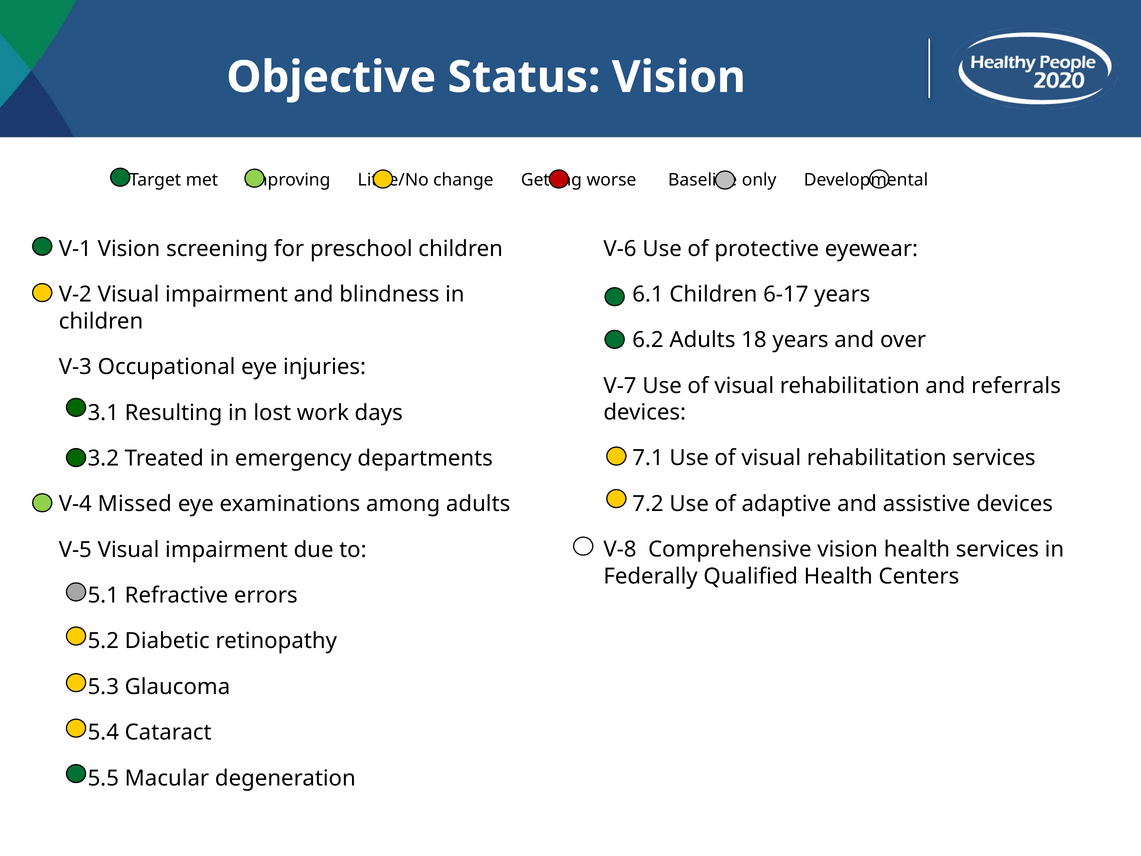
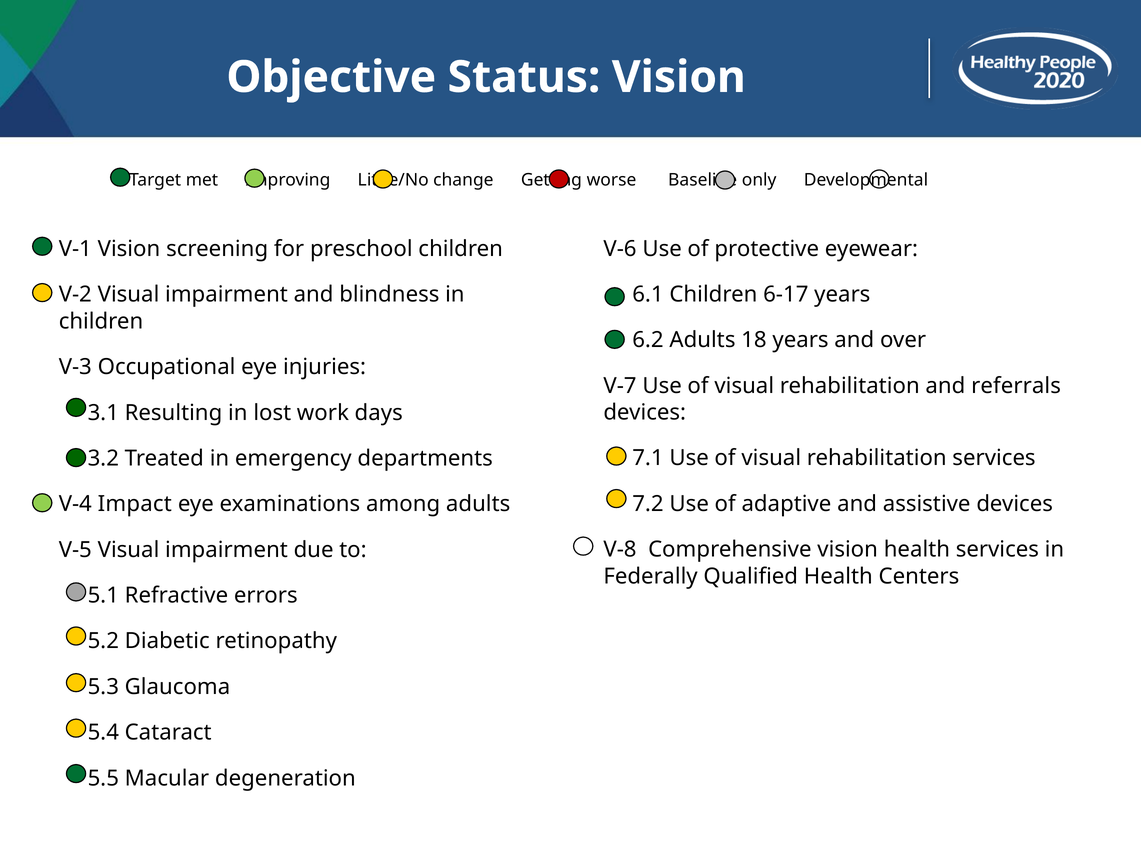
Missed: Missed -> Impact (135, 504)
